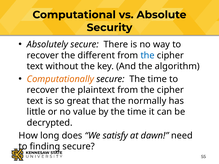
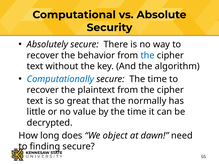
different: different -> behavior (96, 55)
Computationally colour: orange -> blue (60, 79)
satisfy: satisfy -> object (115, 136)
